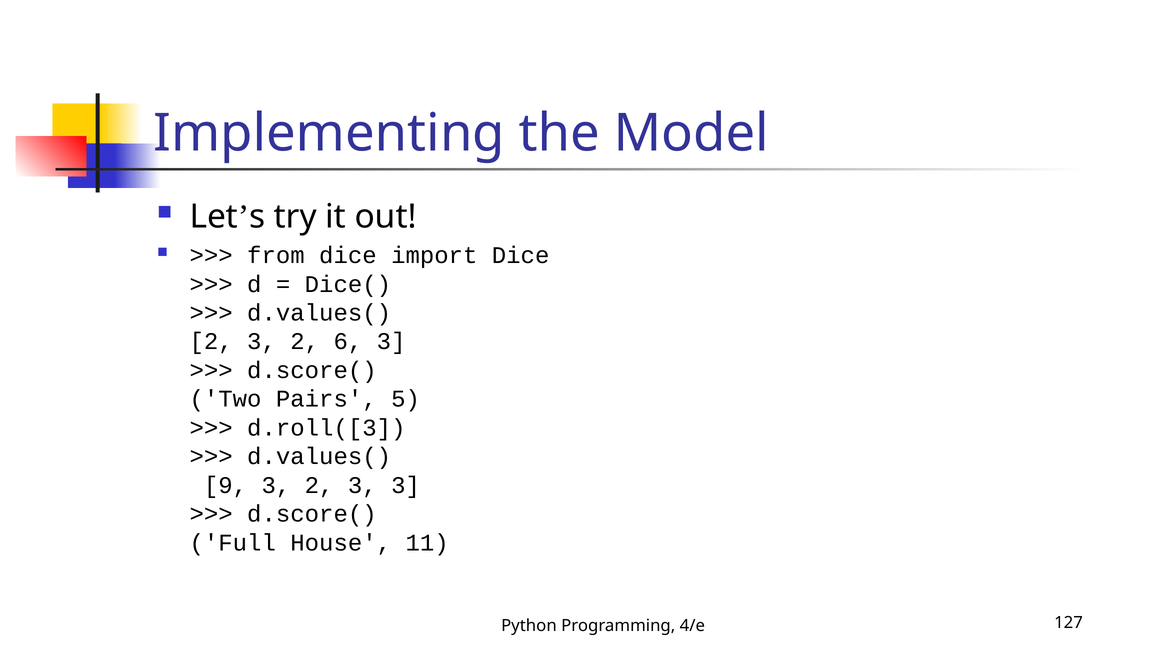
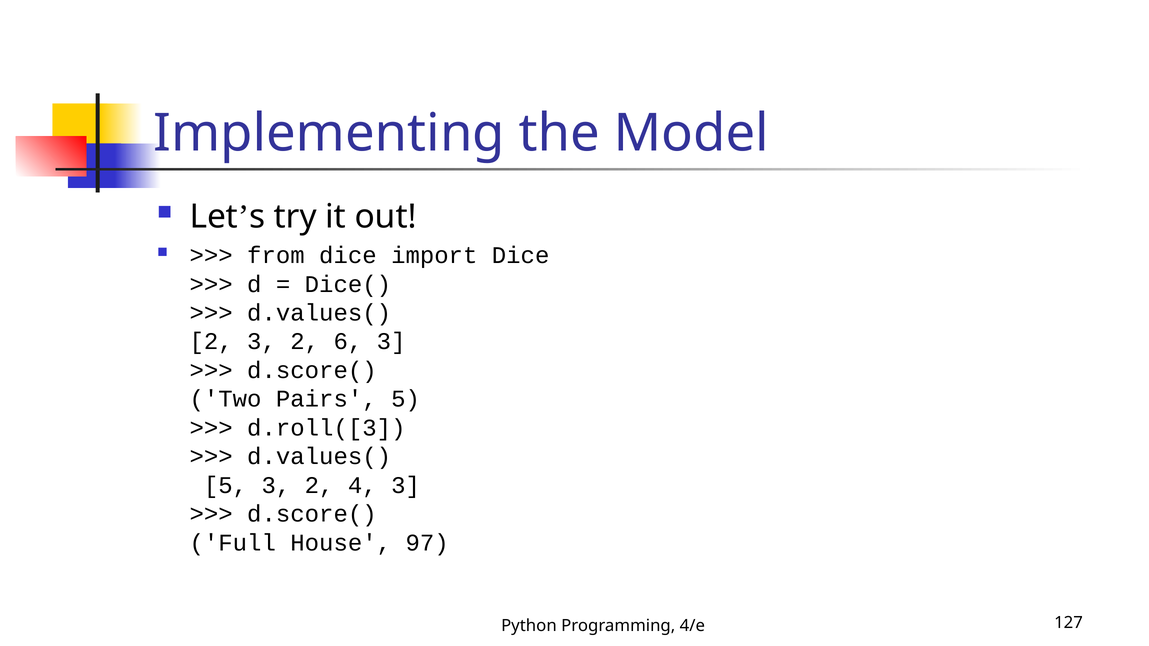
9: 9 -> 5 (225, 485)
3 2 3: 3 -> 4 (362, 485)
11: 11 -> 97 (427, 543)
